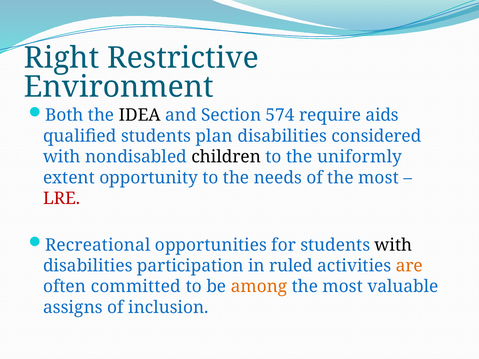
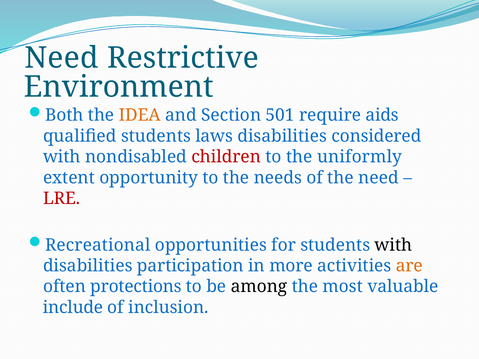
Right: Right -> Need (62, 58)
IDEA colour: black -> orange (140, 115)
574: 574 -> 501 (280, 115)
plan: plan -> laws (214, 136)
children colour: black -> red (226, 157)
of the most: most -> need (378, 178)
ruled: ruled -> more (291, 266)
committed: committed -> protections (136, 287)
among colour: orange -> black (259, 287)
assigns: assigns -> include (73, 308)
